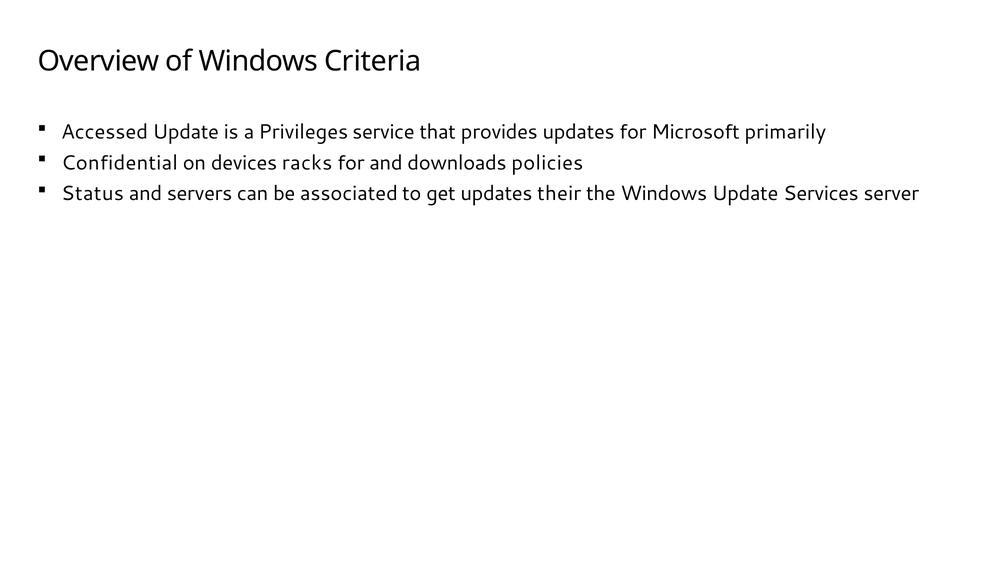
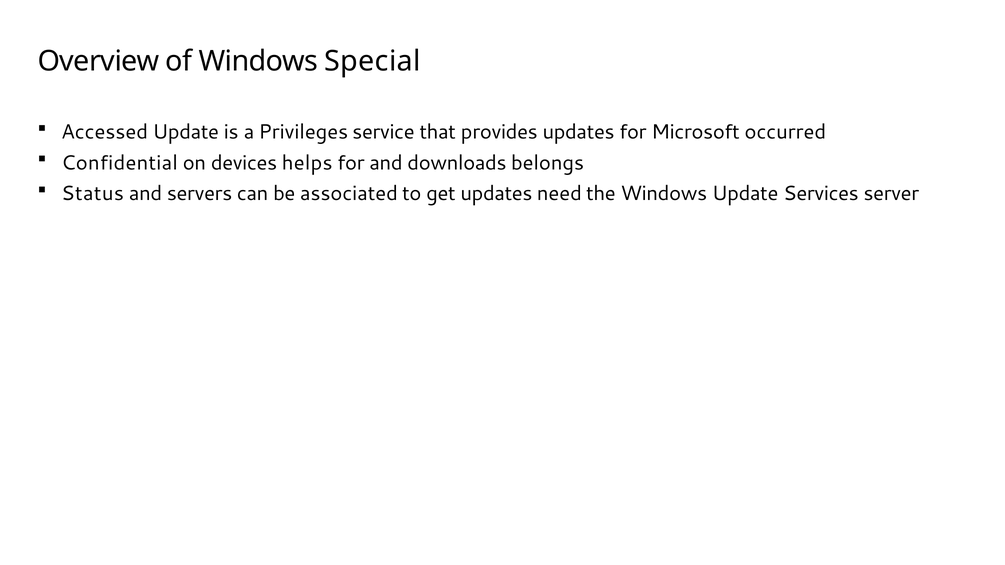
Criteria: Criteria -> Special (372, 61)
primarily: primarily -> occurred (785, 132)
racks: racks -> helps (307, 163)
policies: policies -> belongs (548, 163)
their: their -> need (559, 194)
